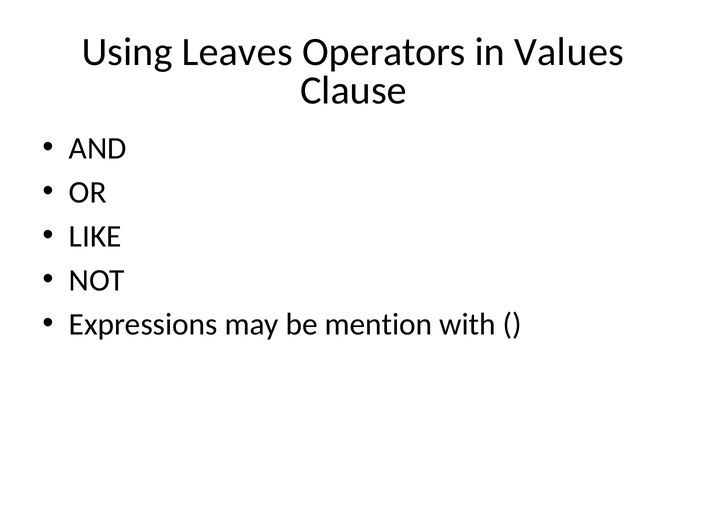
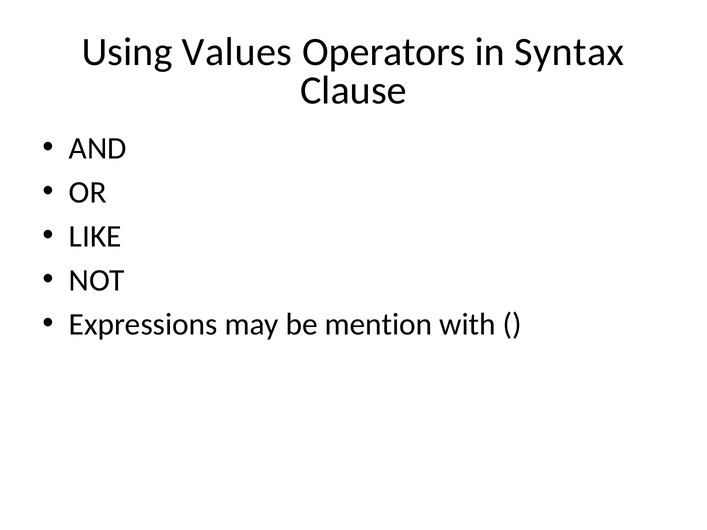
Leaves: Leaves -> Values (237, 52)
Values: Values -> Syntax (569, 52)
